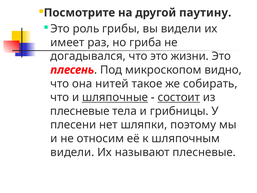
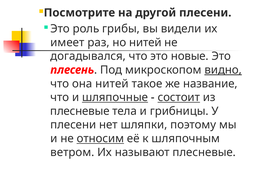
другой паутину: паутину -> плесени (205, 13)
но гриба: гриба -> нитей (145, 42)
жизни: жизни -> новые (190, 56)
видно underline: none -> present (223, 70)
собирать: собирать -> название (210, 84)
относим underline: none -> present (100, 138)
видели: видели -> ветром (72, 152)
